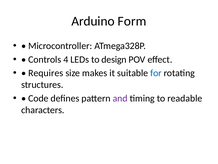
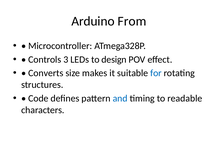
Form: Form -> From (132, 21)
4: 4 -> 3 (66, 59)
Requires: Requires -> Converts (46, 73)
and colour: purple -> blue (120, 98)
